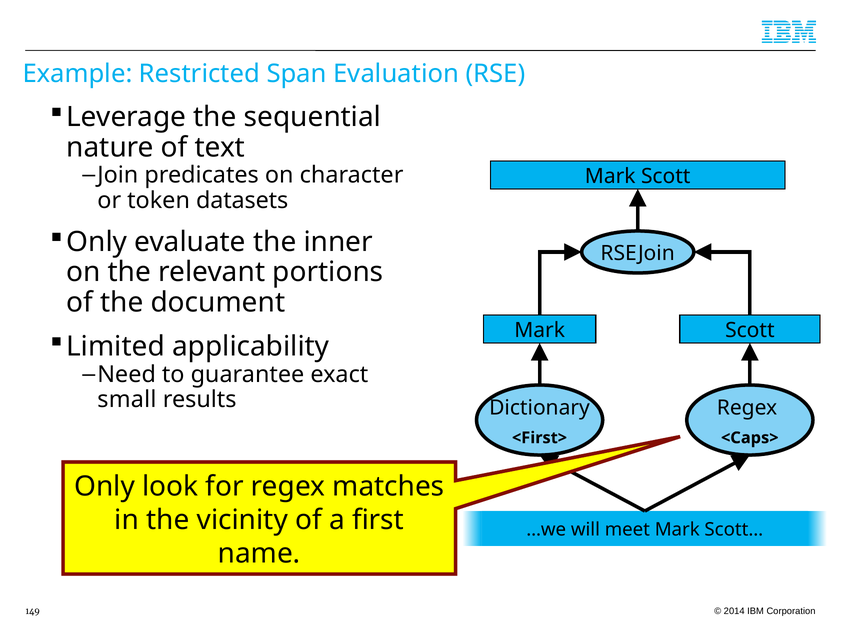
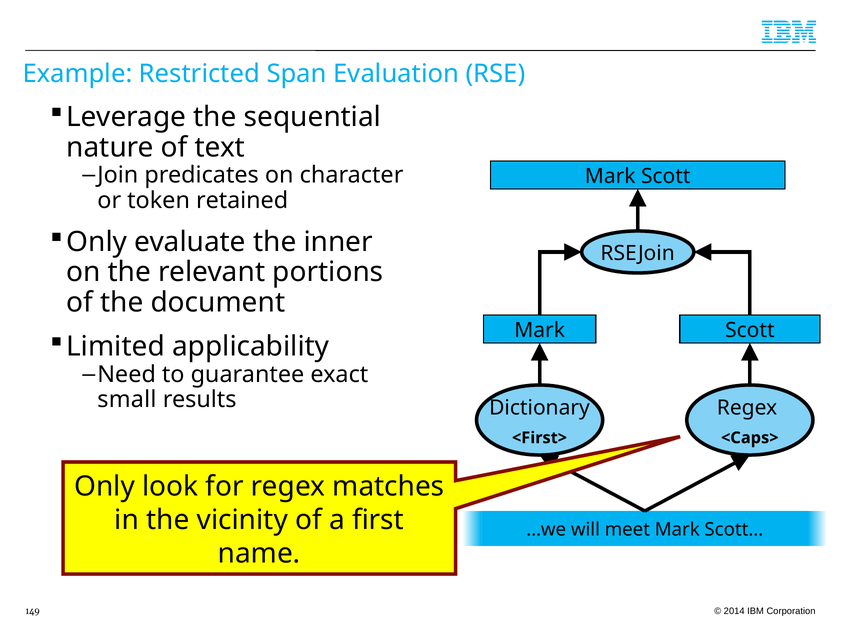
datasets: datasets -> retained (242, 201)
